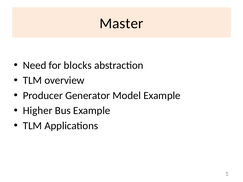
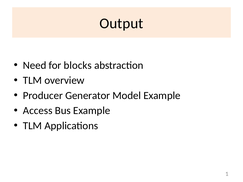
Master: Master -> Output (121, 24)
Higher: Higher -> Access (38, 111)
